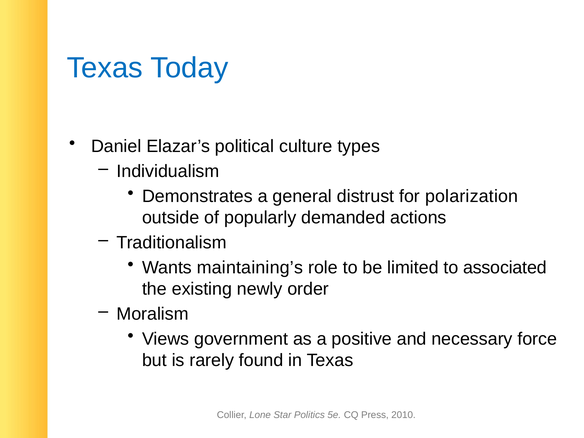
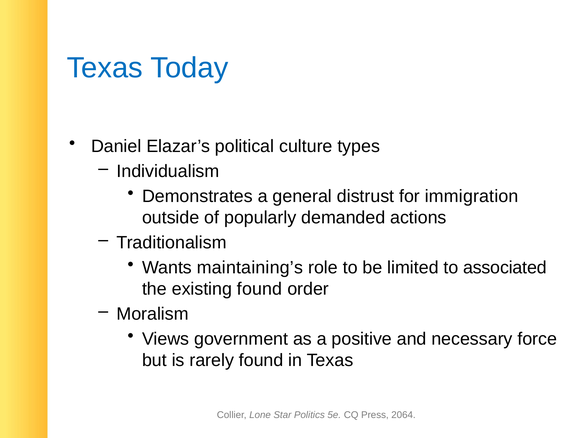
polarization: polarization -> immigration (472, 196)
existing newly: newly -> found (260, 289)
2010: 2010 -> 2064 (403, 415)
